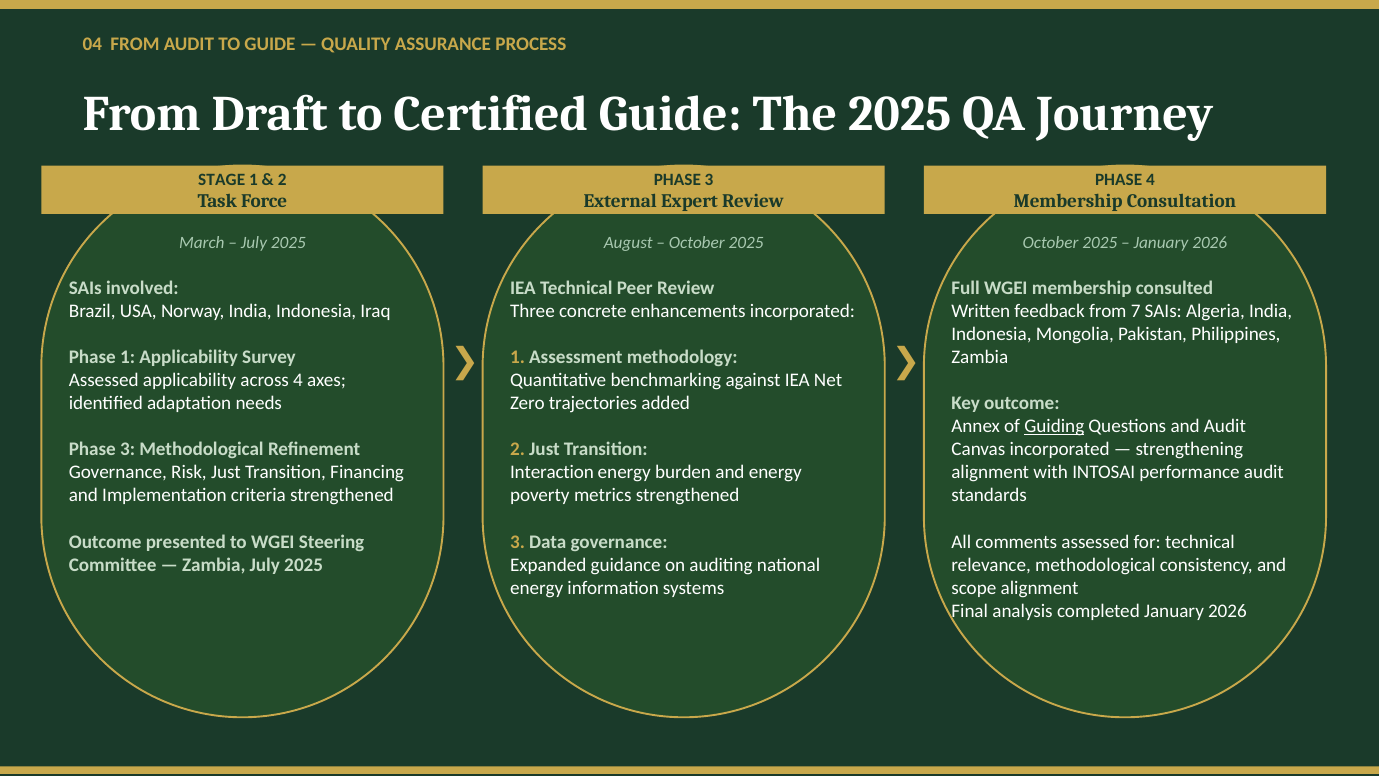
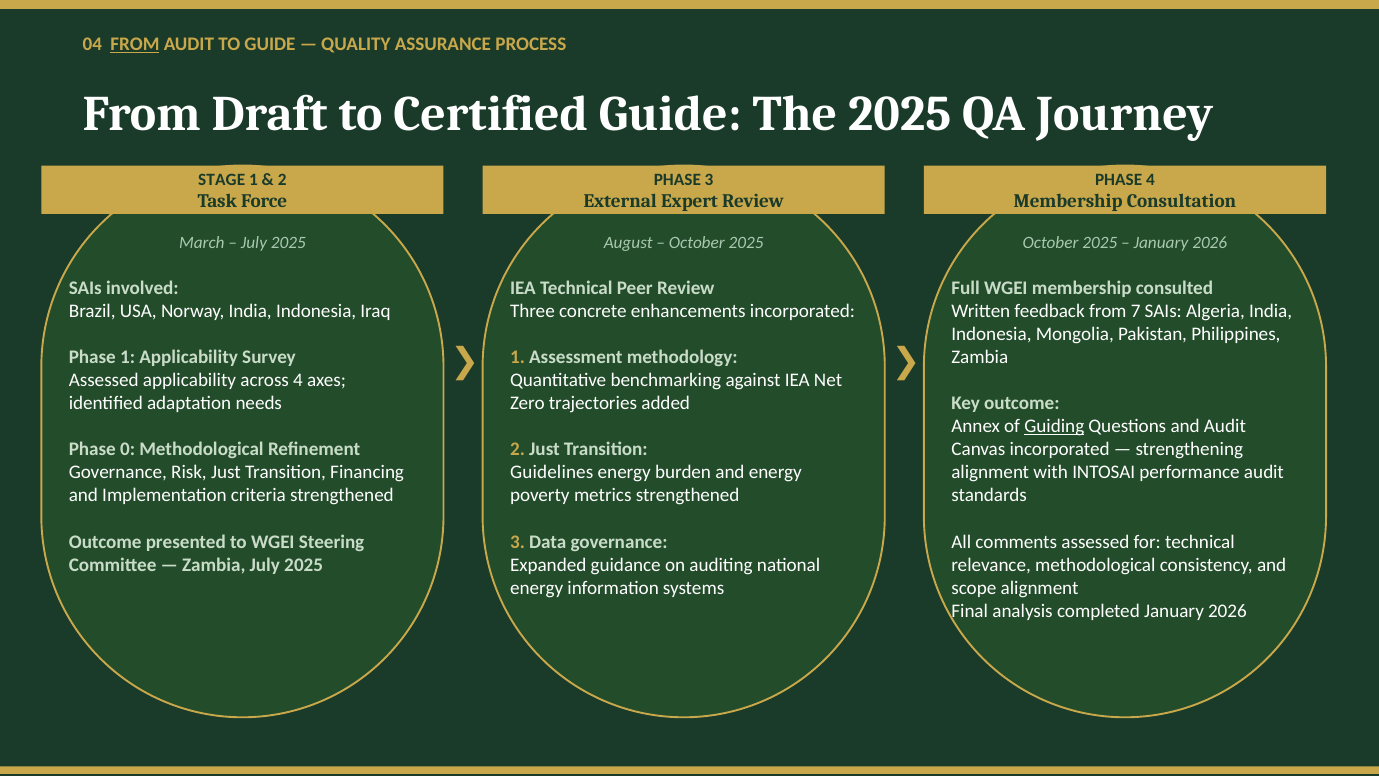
FROM underline: none -> present (135, 45)
3: 3 -> 0 (128, 449)
Interaction: Interaction -> Guidelines (552, 472)
